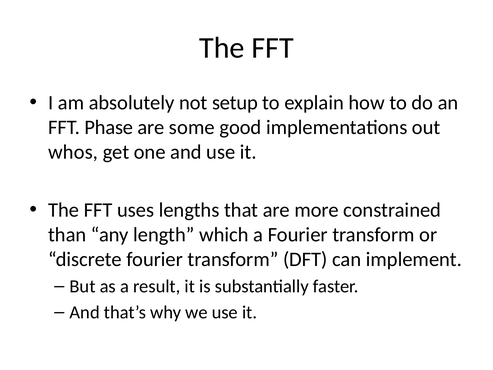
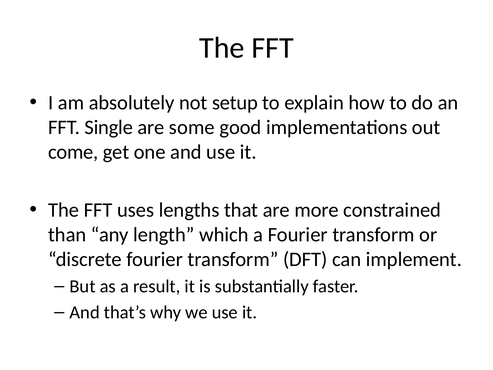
Phase: Phase -> Single (109, 127)
whos: whos -> come (73, 152)
